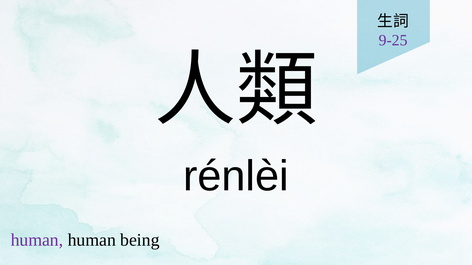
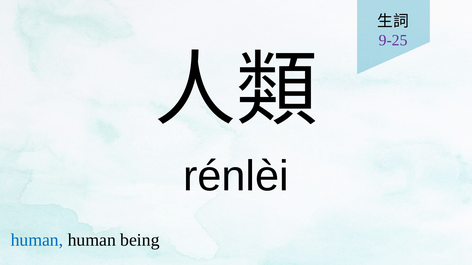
human colour: purple -> blue (37, 241)
